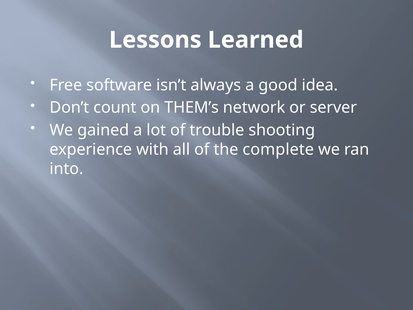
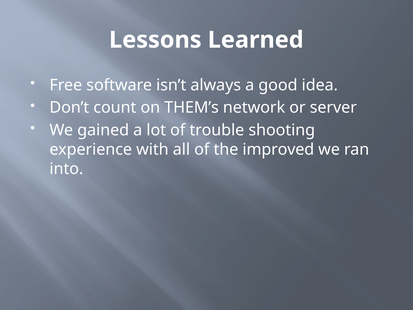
complete: complete -> improved (278, 149)
